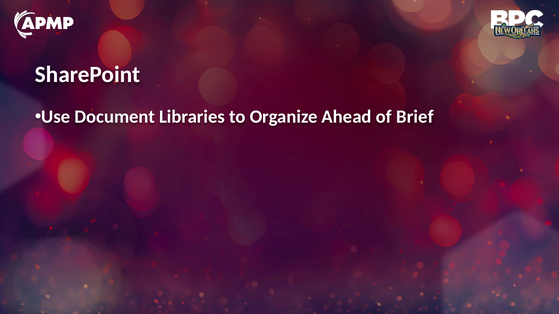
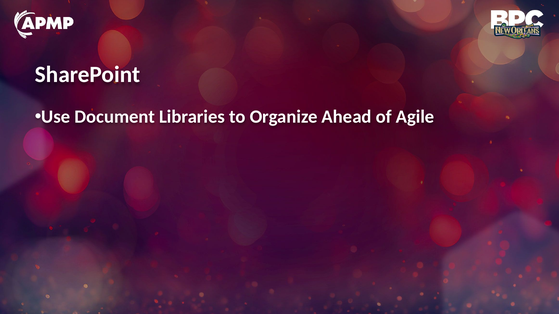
Brief: Brief -> Agile (415, 117)
